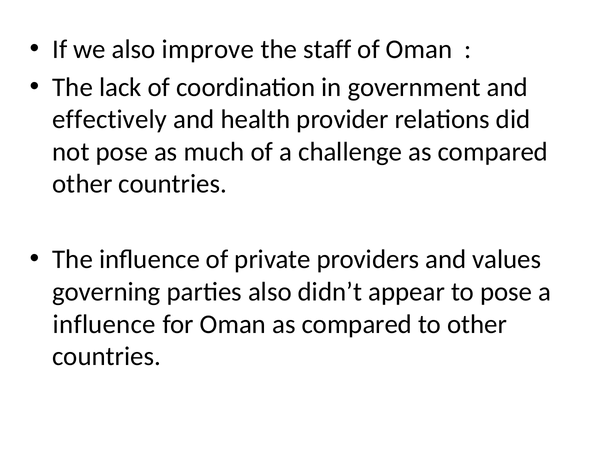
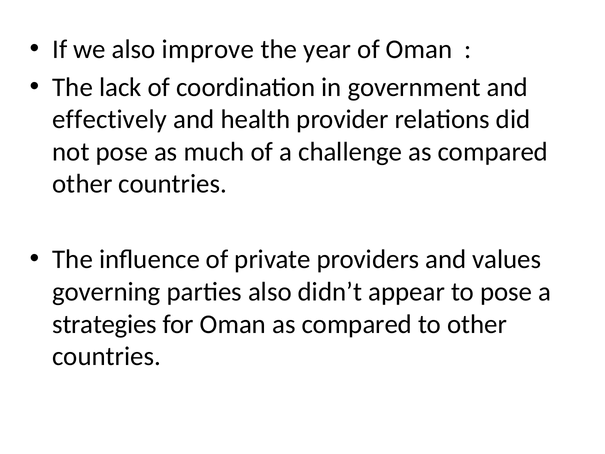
staff: staff -> year (327, 49)
influence: influence -> strategies (105, 324)
